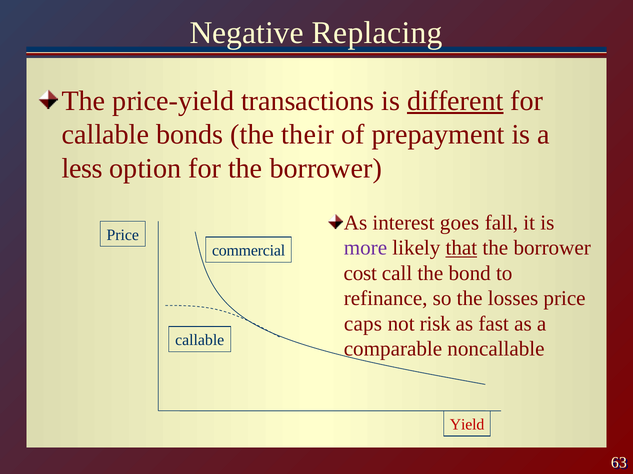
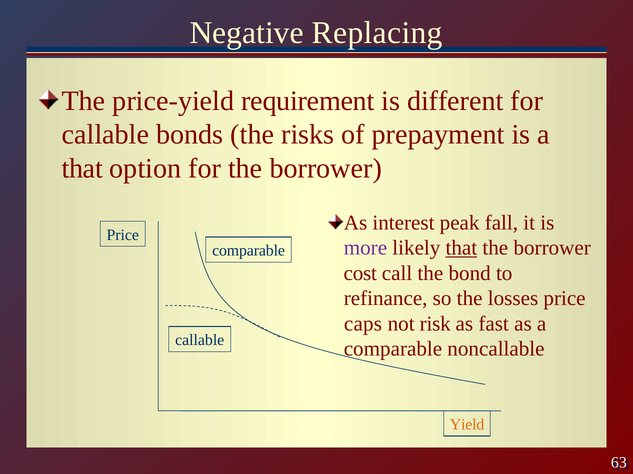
transactions: transactions -> requirement (308, 101)
different underline: present -> none (455, 101)
their: their -> risks (308, 135)
less: less -> that (82, 169)
goes: goes -> peak (460, 223)
commercial: commercial -> comparable (249, 251)
Yield colour: red -> orange (467, 425)
